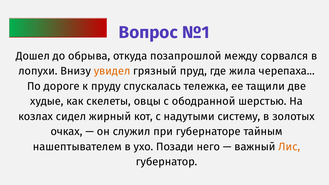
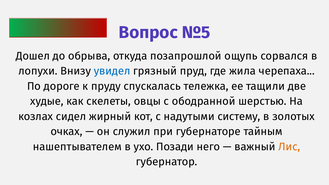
№1: №1 -> №5 (196, 32)
между: между -> ощупь (241, 56)
увидел colour: orange -> blue (112, 71)
